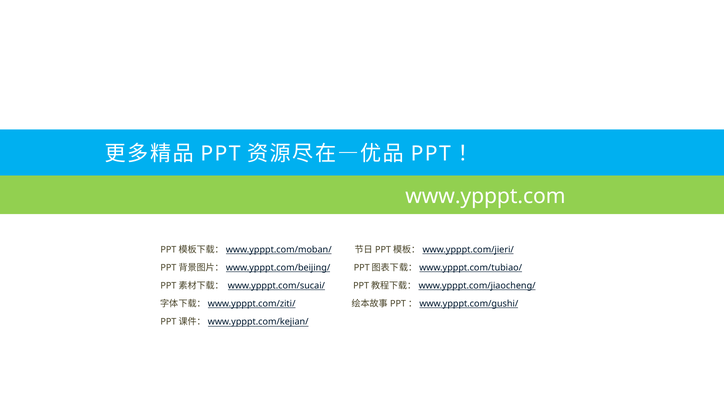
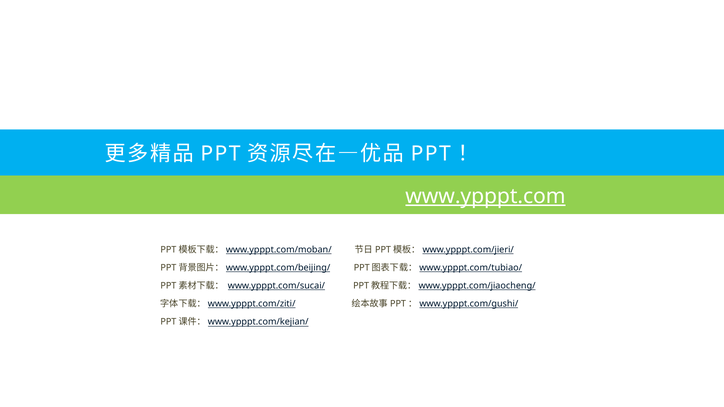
www.ypppt.com underline: none -> present (485, 196)
